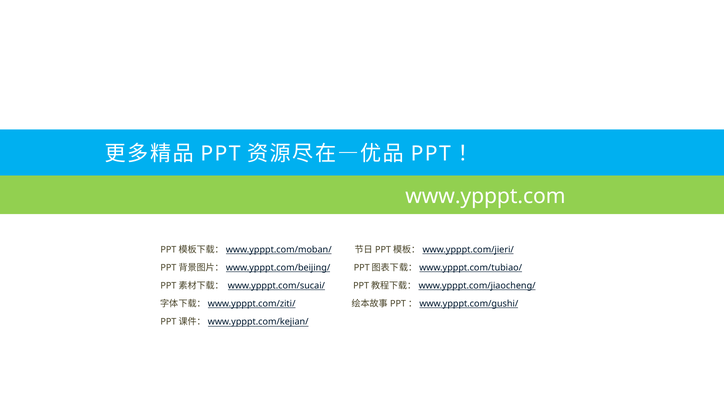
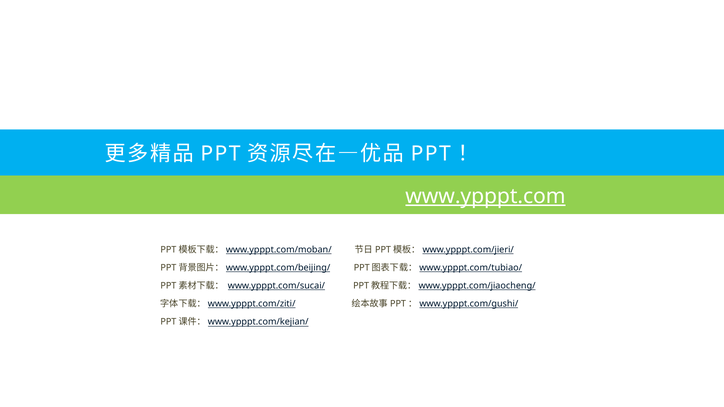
www.ypppt.com underline: none -> present (485, 196)
